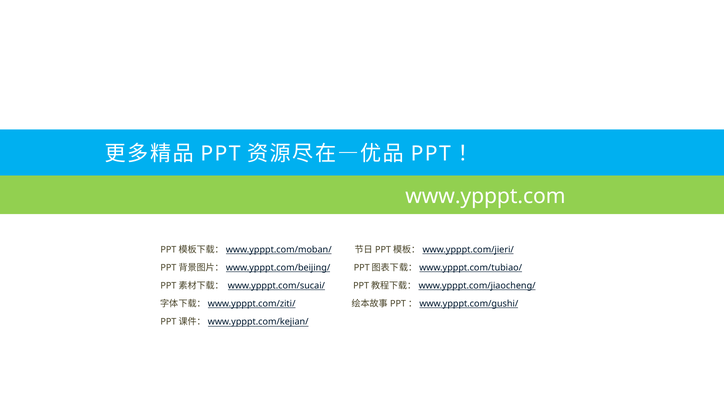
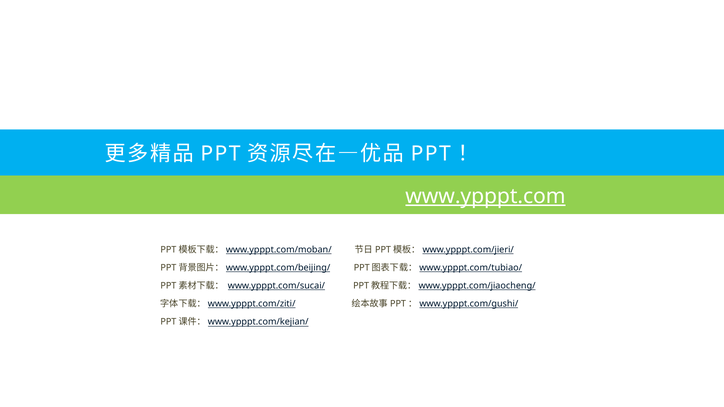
www.ypppt.com underline: none -> present (485, 196)
